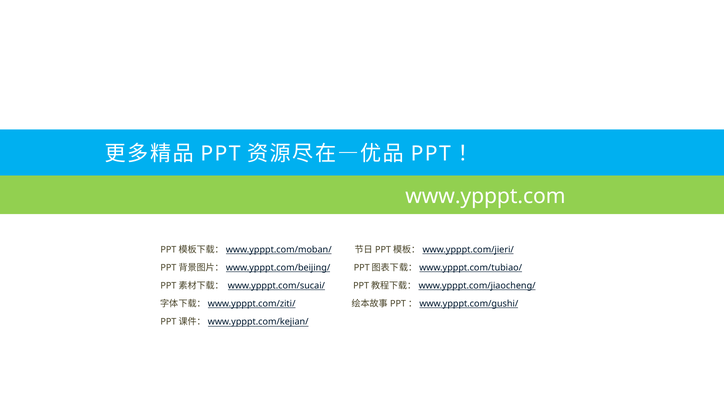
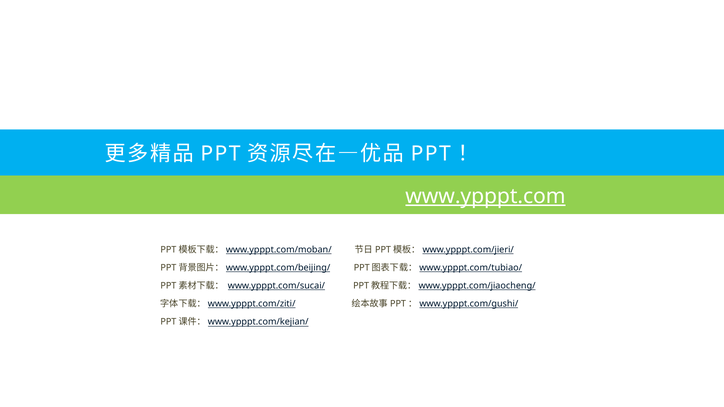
www.ypppt.com underline: none -> present (485, 196)
